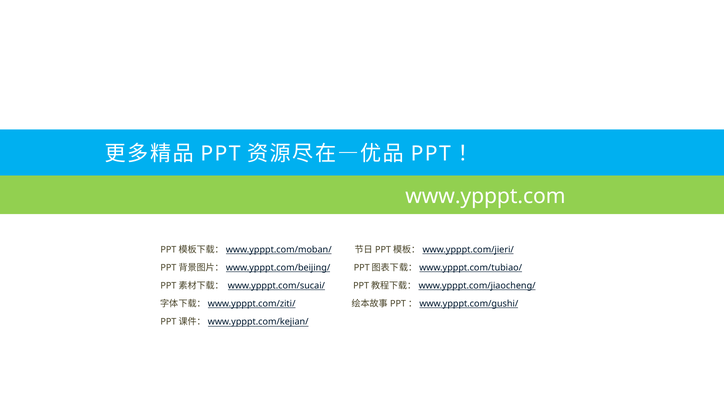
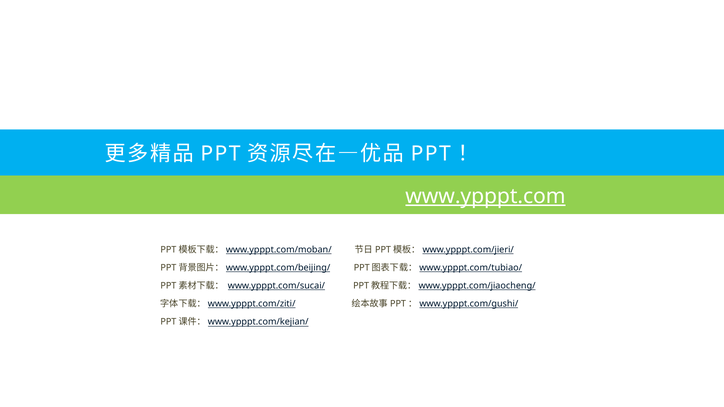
www.ypppt.com underline: none -> present (485, 196)
